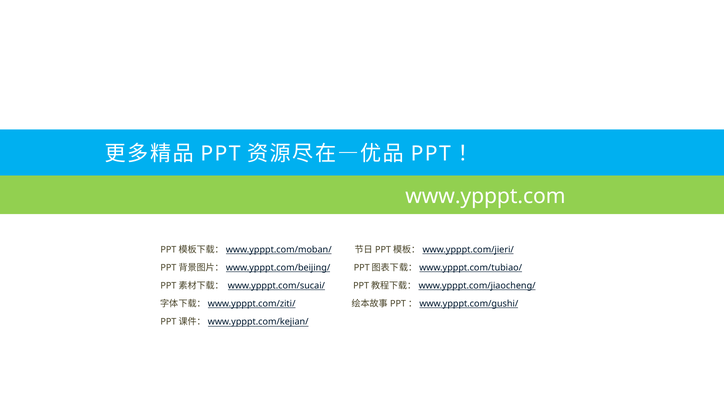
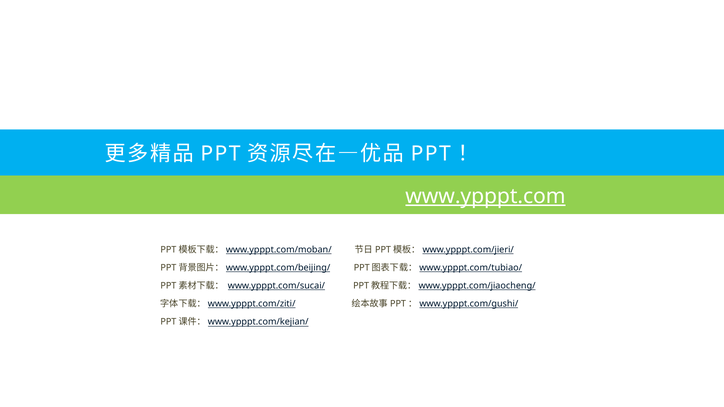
www.ypppt.com underline: none -> present (485, 196)
